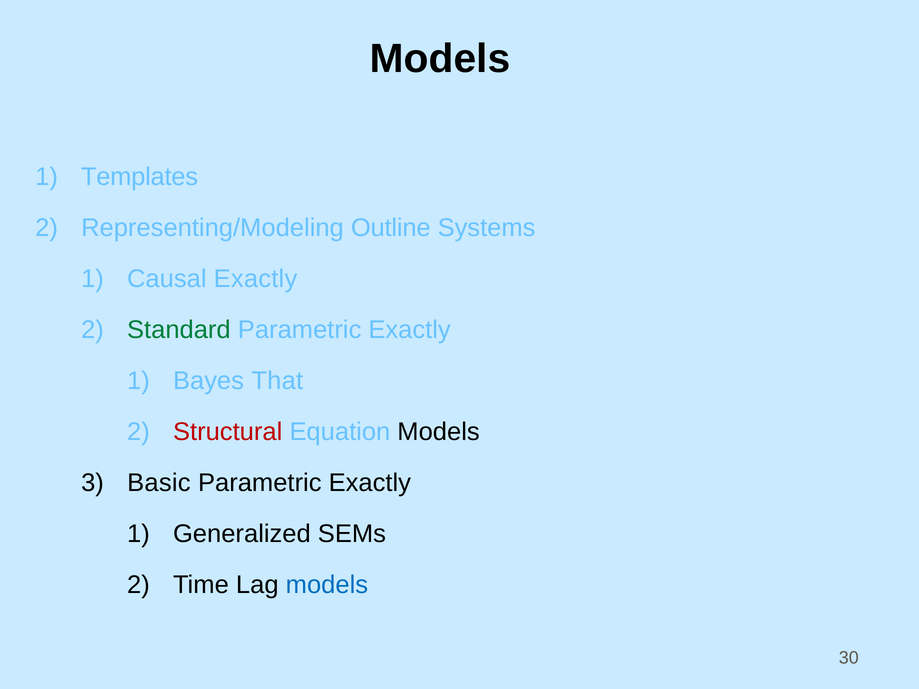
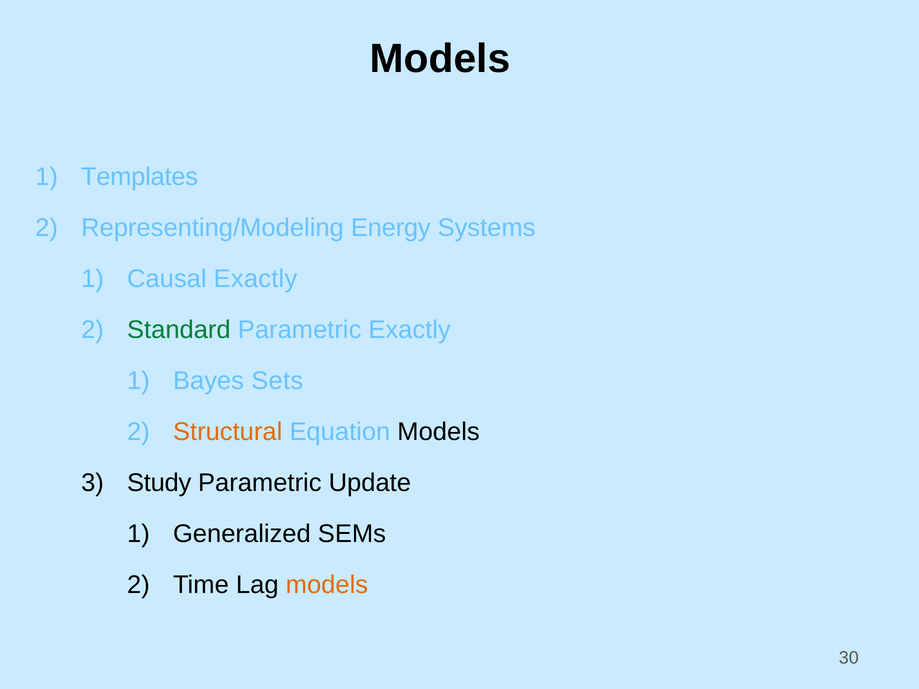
Outline: Outline -> Energy (391, 228)
That: That -> Sets (277, 381)
Structural colour: red -> orange (228, 432)
Basic: Basic -> Study (159, 483)
Exactly: Exactly -> Update (370, 483)
models colour: blue -> orange (327, 585)
